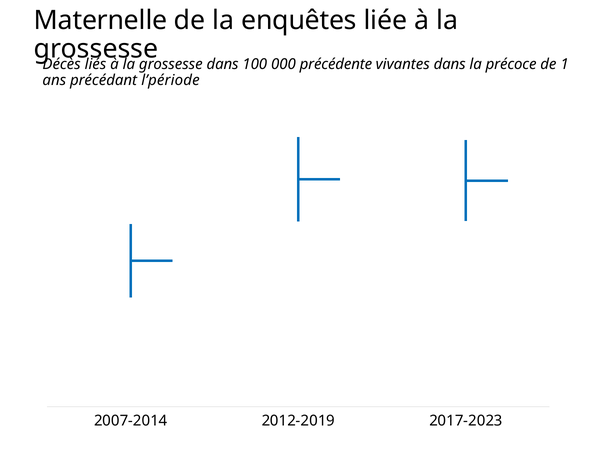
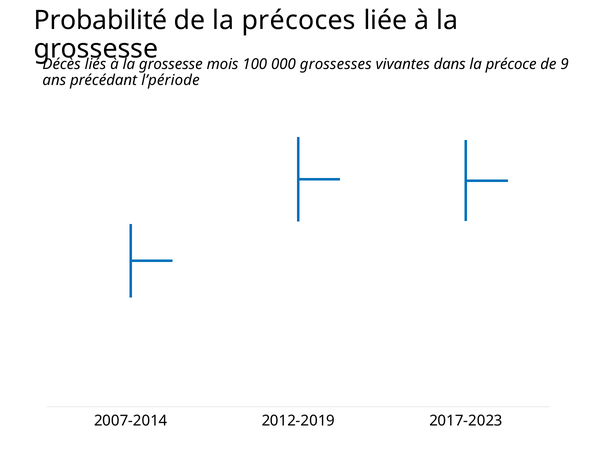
Maternelle: Maternelle -> Probabilité (101, 20)
enquêtes: enquêtes -> précoces (299, 20)
grossesse dans: dans -> mois (223, 64)
précédente: précédente -> grossesses (336, 64)
1: 1 -> 9 (565, 64)
